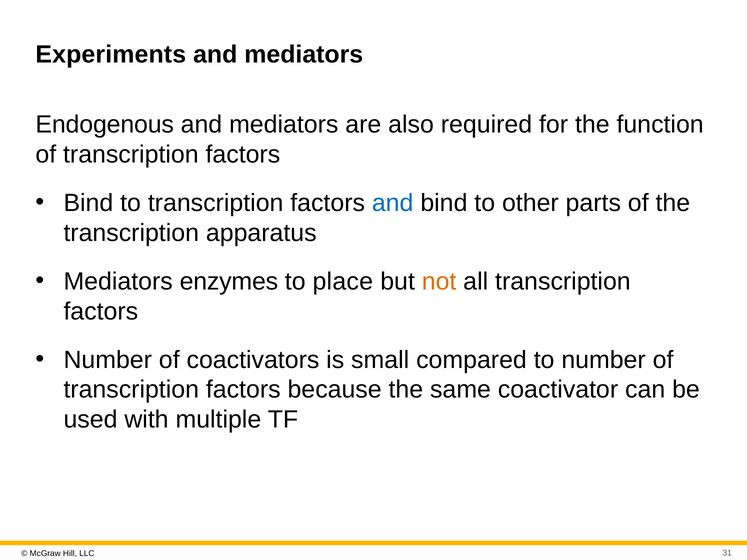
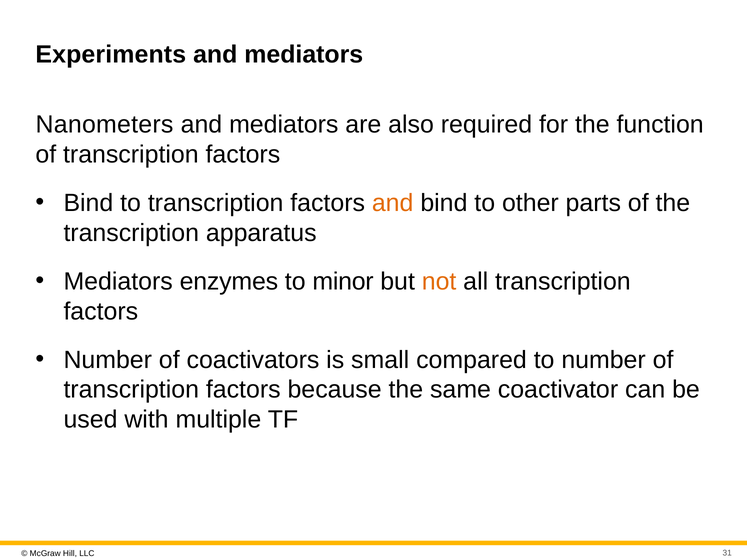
Endogenous: Endogenous -> Nanometers (105, 125)
and colour: blue -> orange (393, 203)
place: place -> minor (343, 282)
